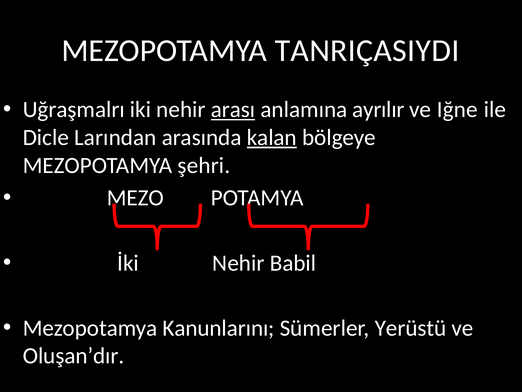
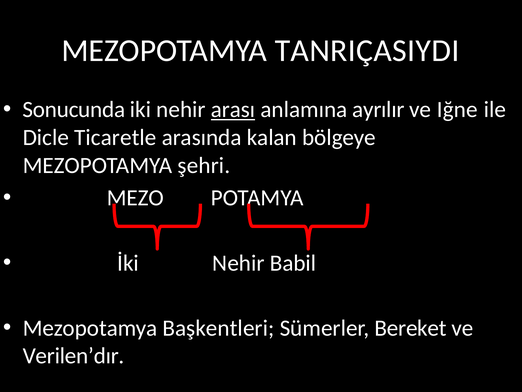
Uğraşmalrı: Uğraşmalrı -> Sonucunda (74, 110)
Larından: Larından -> Ticaretle (115, 137)
kalan underline: present -> none (272, 137)
Kanunlarını: Kanunlarını -> Başkentleri (218, 328)
Yerüstü: Yerüstü -> Bereket (411, 328)
Oluşan’dır: Oluşan’dır -> Verilen’dır (74, 356)
